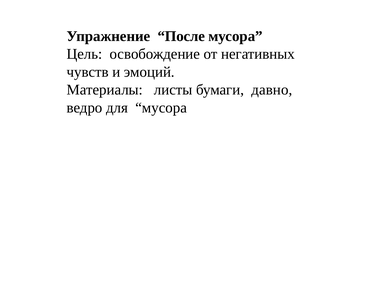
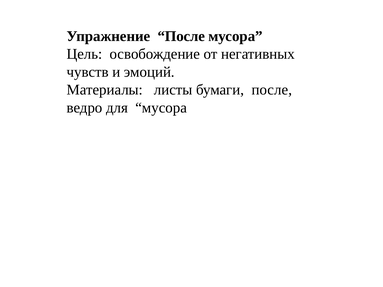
бумаги давно: давно -> после (272, 90)
